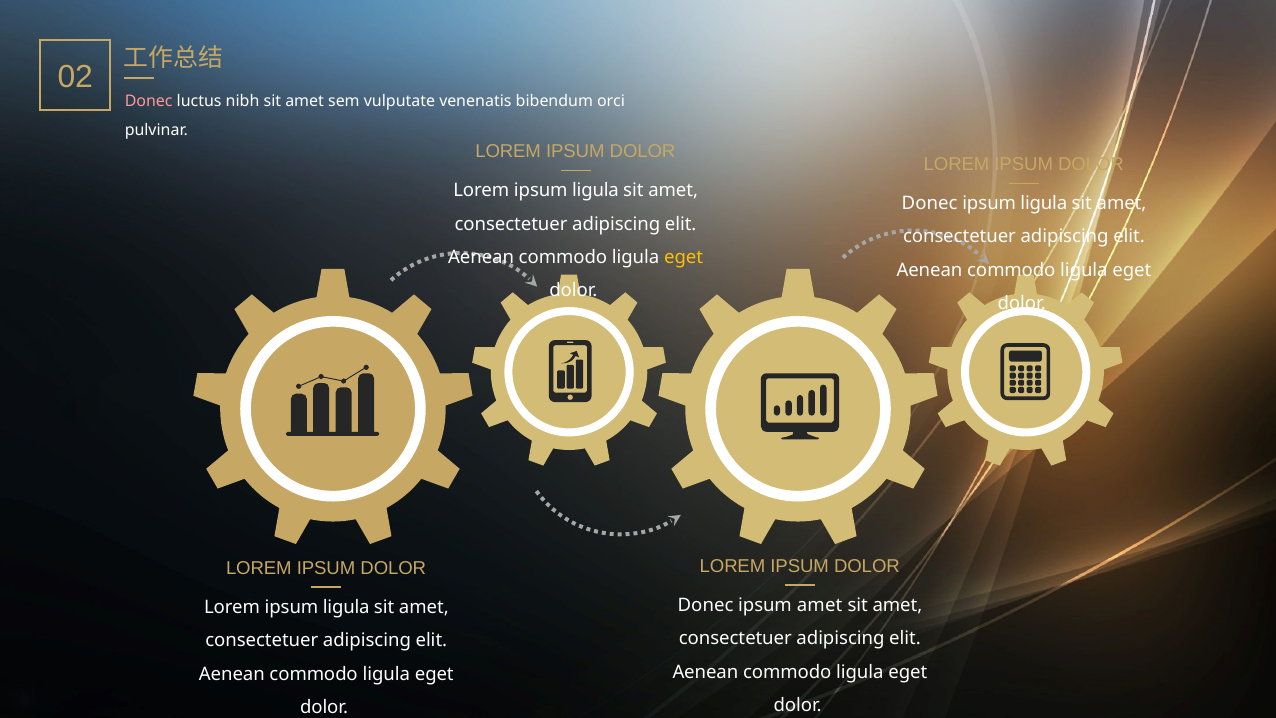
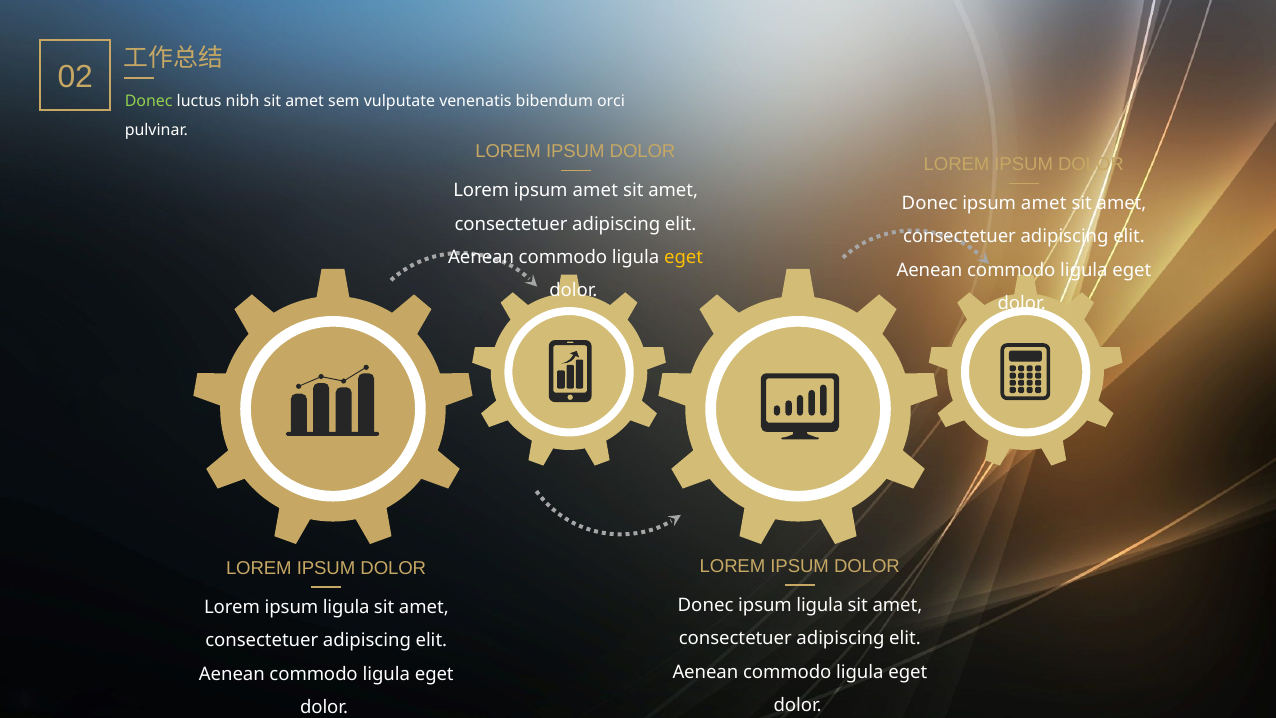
Donec colour: pink -> light green (149, 101)
ligula: ligula -> amet (595, 190)
ligula: ligula -> amet (1044, 203)
amet: amet -> ligula (820, 605)
